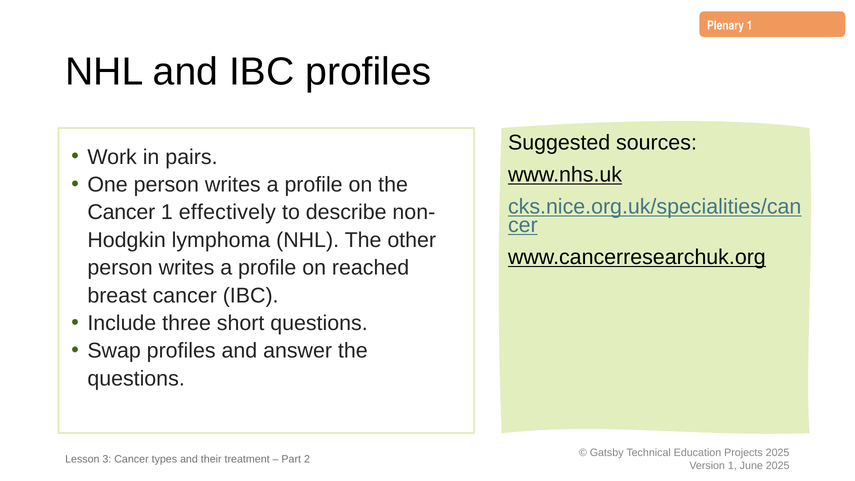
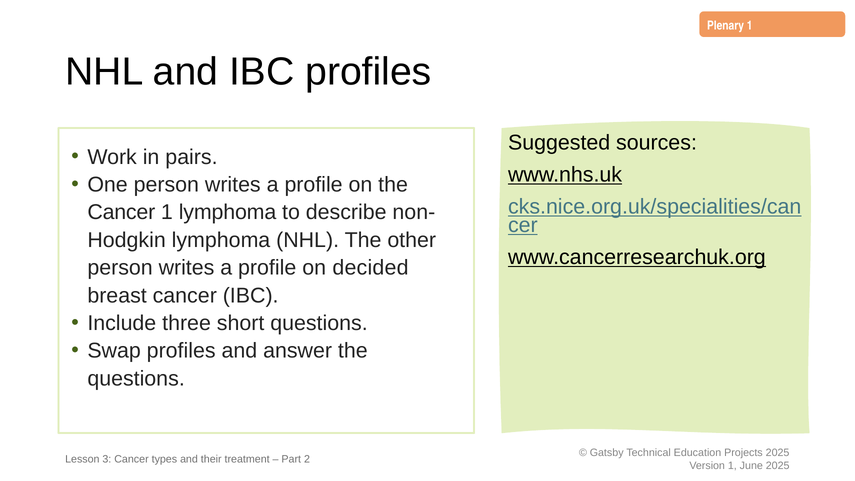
1 effectively: effectively -> lymphoma (228, 212)
reached: reached -> decided (370, 268)
